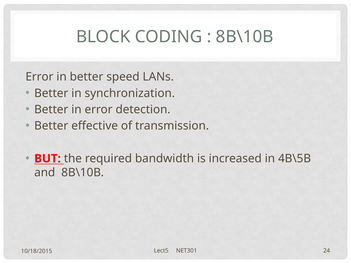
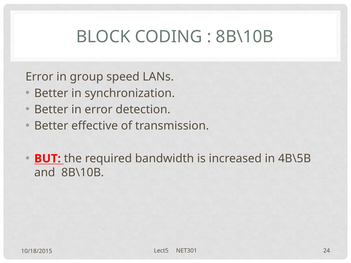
in better: better -> group (87, 77)
